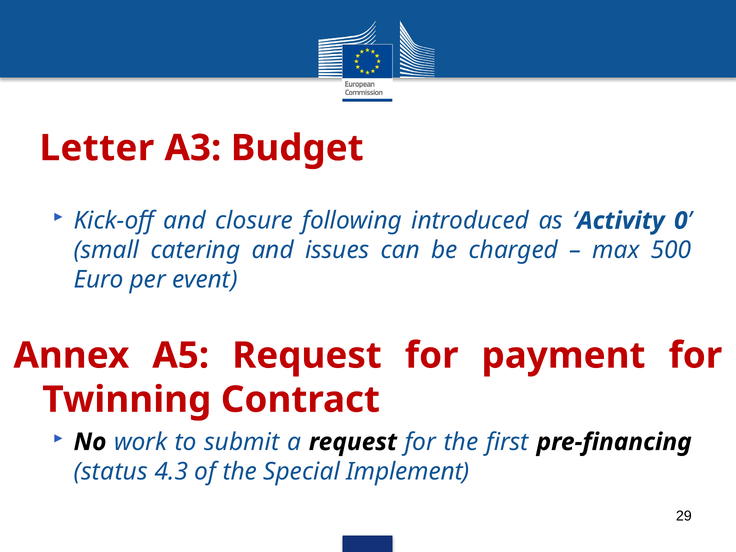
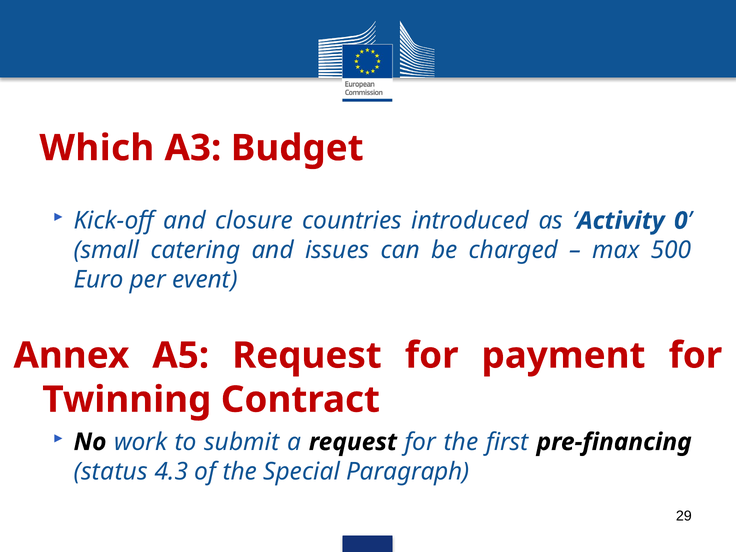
Letter: Letter -> Which (97, 148)
following: following -> countries (352, 221)
Implement: Implement -> Paragraph (408, 471)
